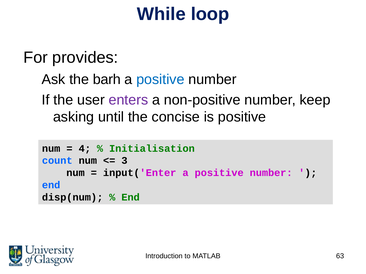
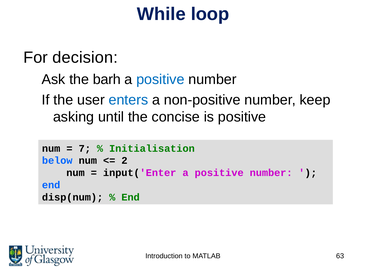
provides: provides -> decision (85, 58)
enters colour: purple -> blue (128, 100)
4: 4 -> 7 (85, 149)
count: count -> below (57, 161)
3: 3 -> 2 (124, 161)
